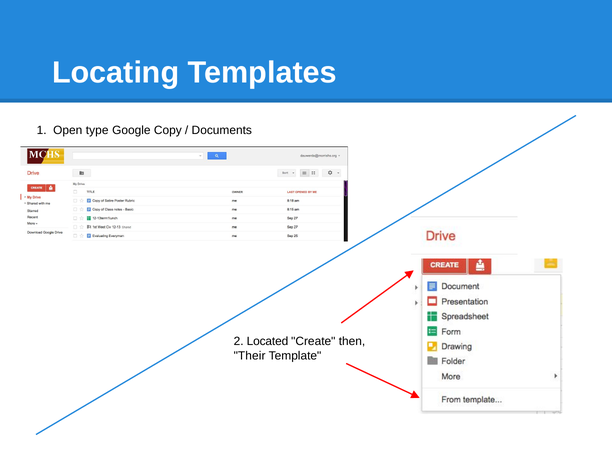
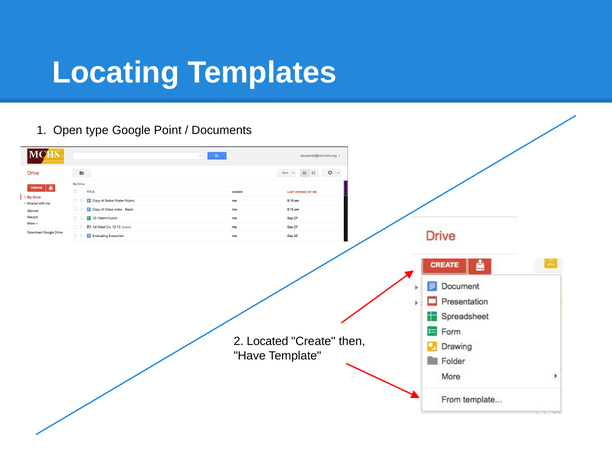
Copy: Copy -> Point (168, 130)
Their: Their -> Have (250, 356)
